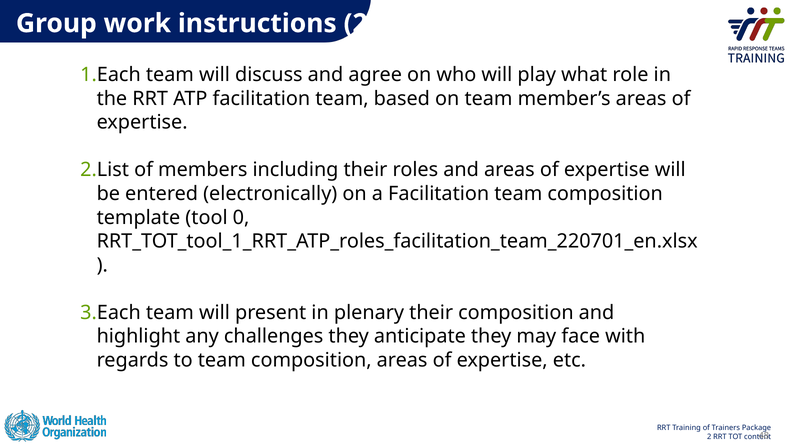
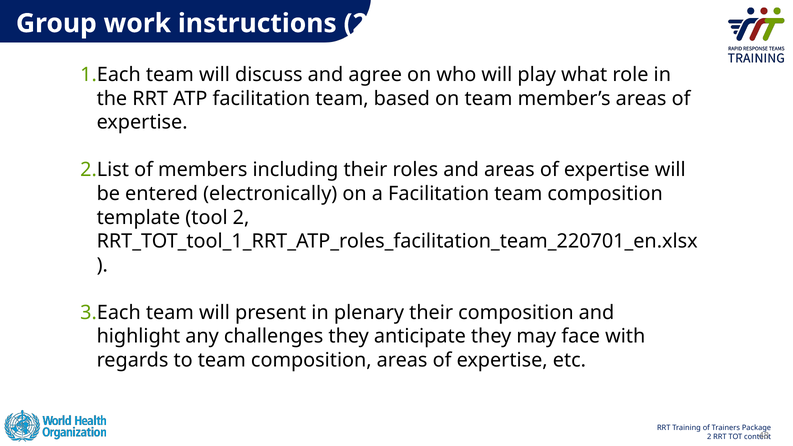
tool 0: 0 -> 2 (241, 218)
